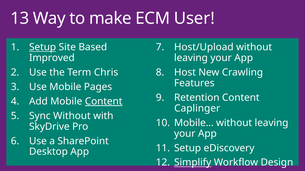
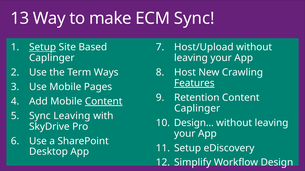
ECM User: User -> Sync (194, 18)
Improved: Improved -> Caplinger (52, 58)
Chris: Chris -> Ways (106, 73)
Features underline: none -> present (194, 83)
Sync Without: Without -> Leaving (72, 116)
Mobile…: Mobile… -> Design… (194, 123)
Simplify underline: present -> none (193, 163)
